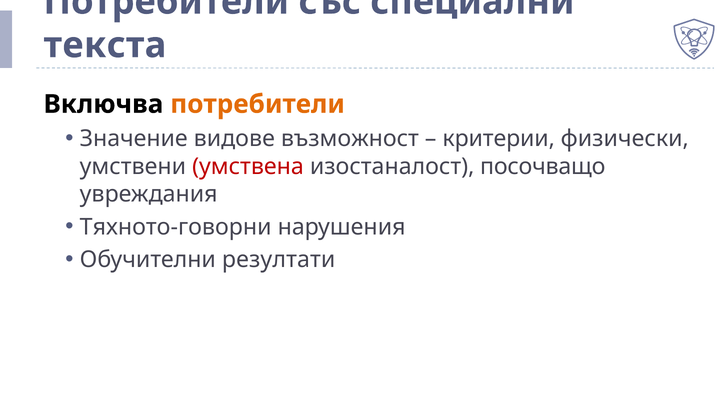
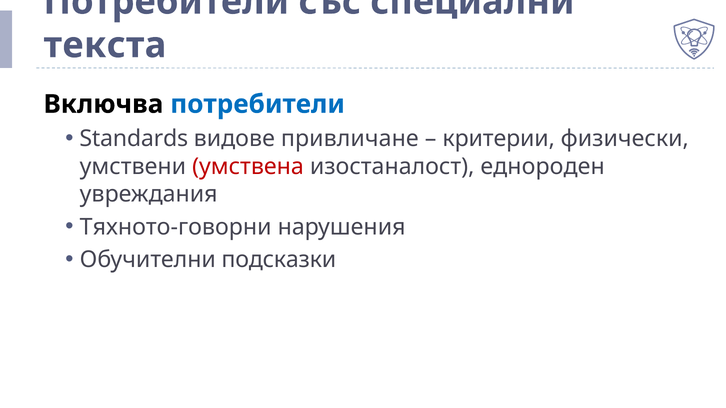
потребители colour: orange -> blue (258, 104)
Значение: Значение -> Standards (134, 139)
възможност: възможност -> привличане (350, 139)
посочващо: посочващо -> еднороден (543, 167)
резултати: резултати -> подсказки (279, 260)
